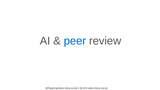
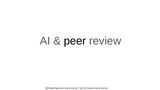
peer colour: blue -> black (75, 41)
